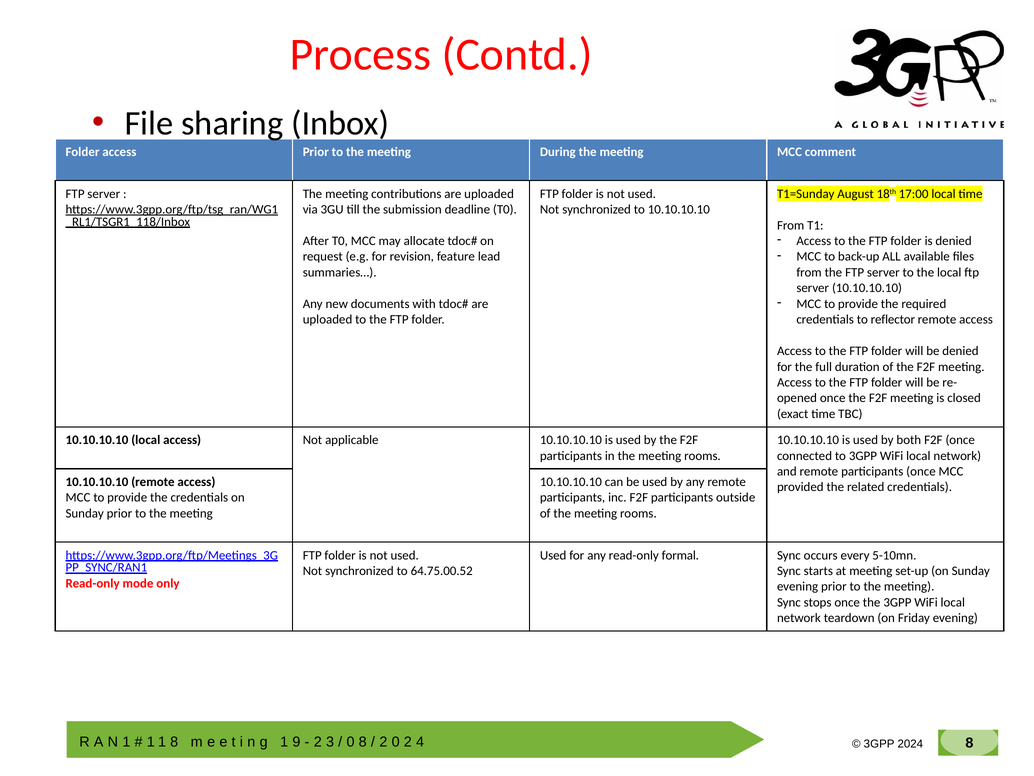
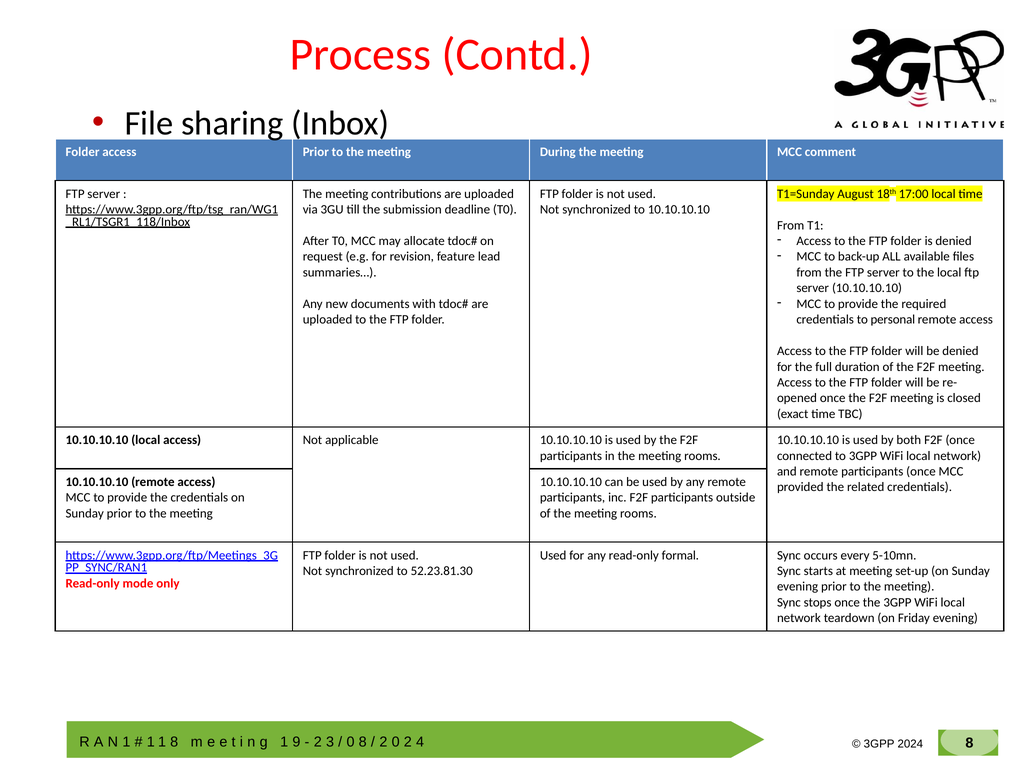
reflector: reflector -> personal (893, 319)
64.75.00.52: 64.75.00.52 -> 52.23.81.30 (442, 571)
